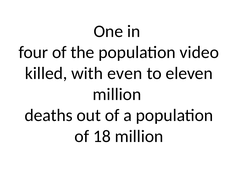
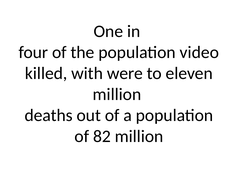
even: even -> were (125, 74)
18: 18 -> 82 (102, 137)
